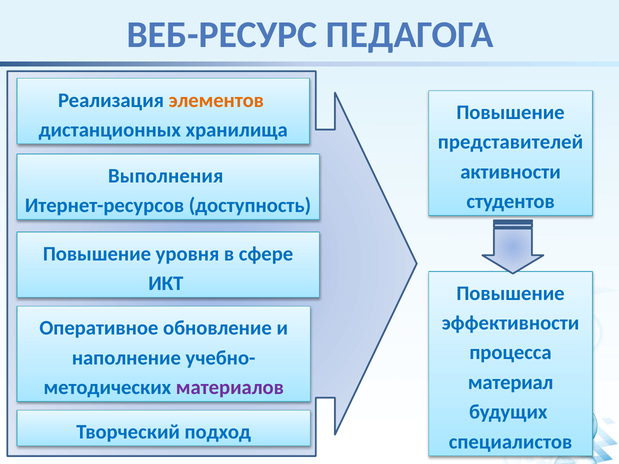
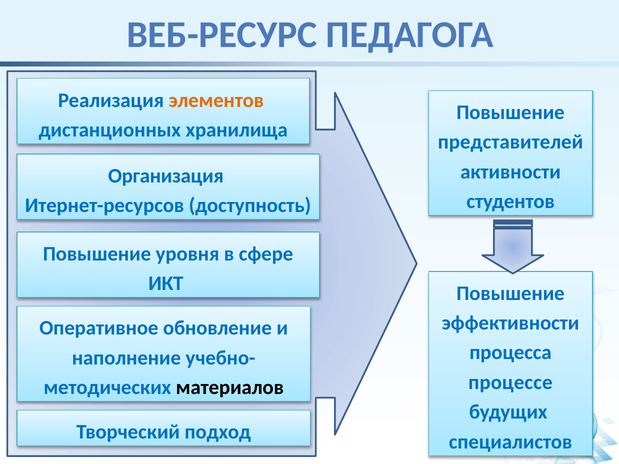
Выполнения: Выполнения -> Организация (166, 176)
материал: материал -> процессе (510, 383)
материалов colour: purple -> black (230, 388)
